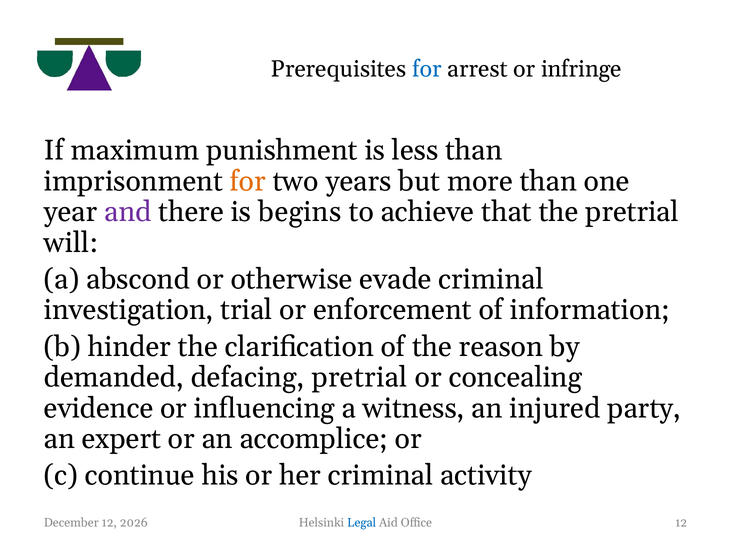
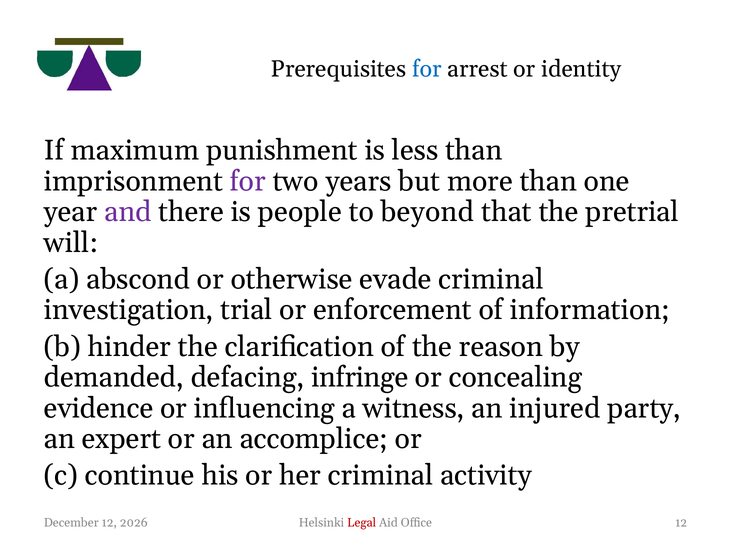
infringe: infringe -> identity (581, 69)
for colour: orange -> purple (248, 181)
begins: begins -> people (300, 212)
achieve: achieve -> beyond (427, 212)
defacing pretrial: pretrial -> infringe (360, 378)
Legal colour: blue -> red (362, 523)
